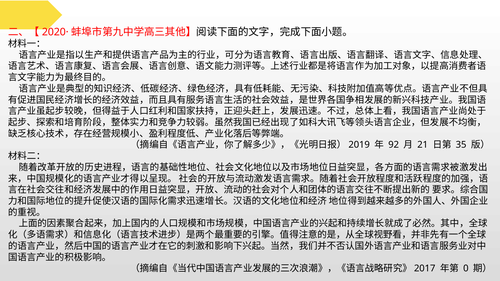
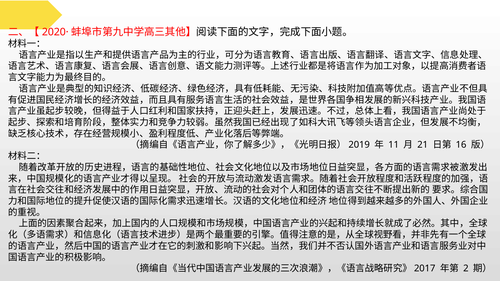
92: 92 -> 11 (394, 145)
35: 35 -> 16 (461, 145)
0: 0 -> 2 (466, 269)
